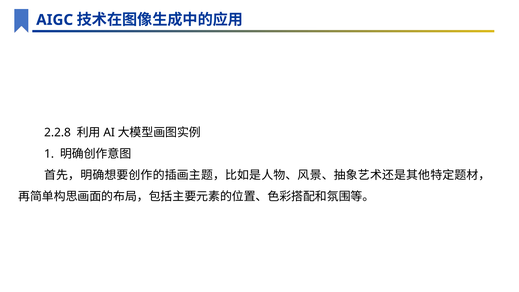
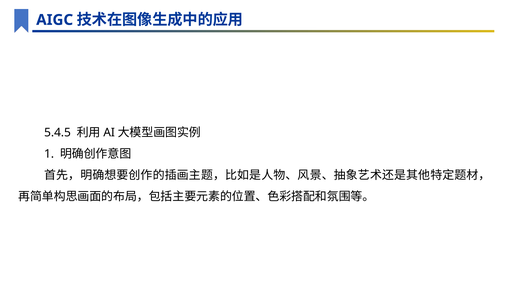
2.2.8: 2.2.8 -> 5.4.5 (58, 132)
